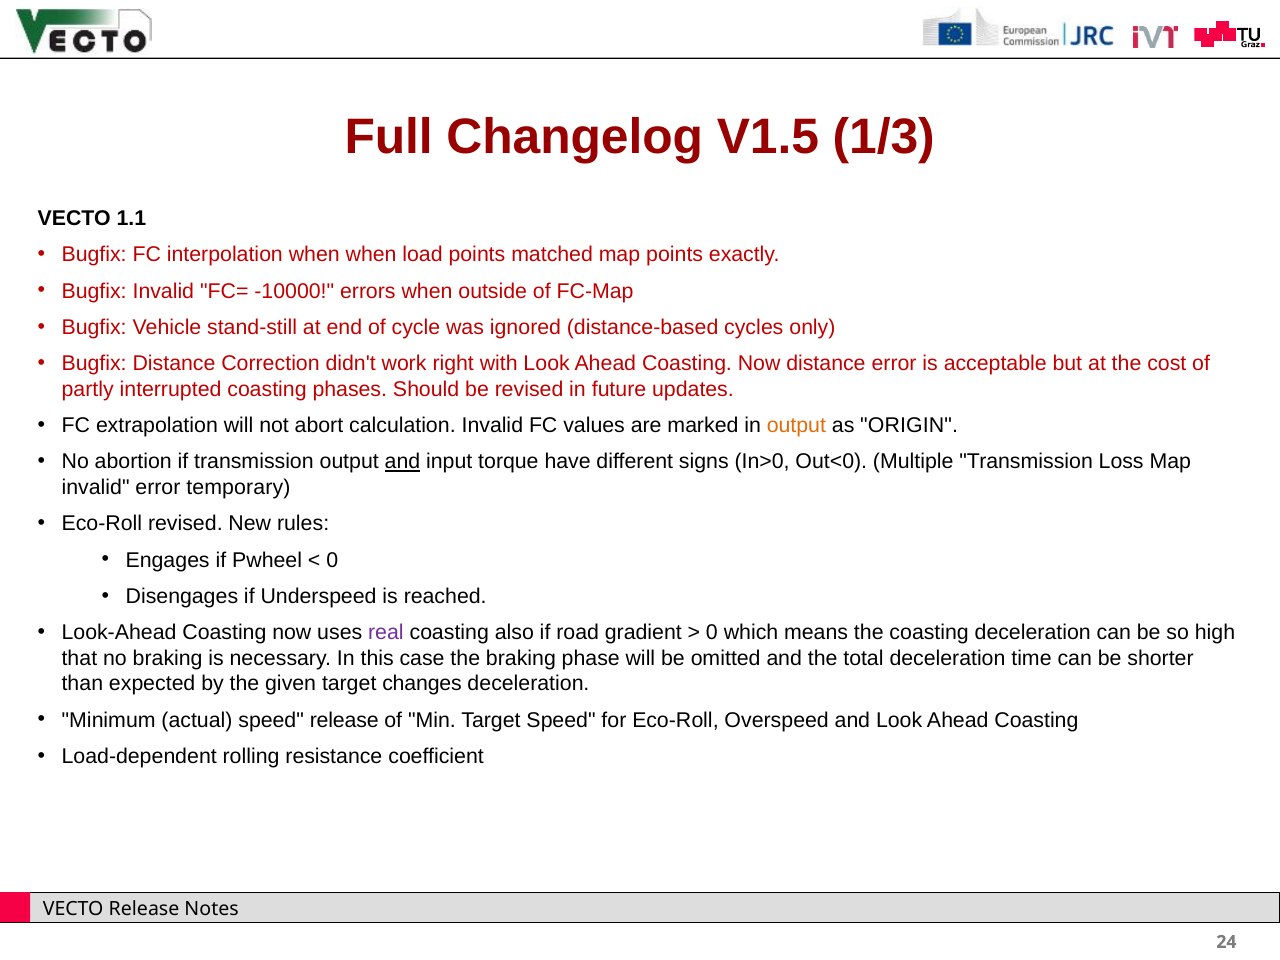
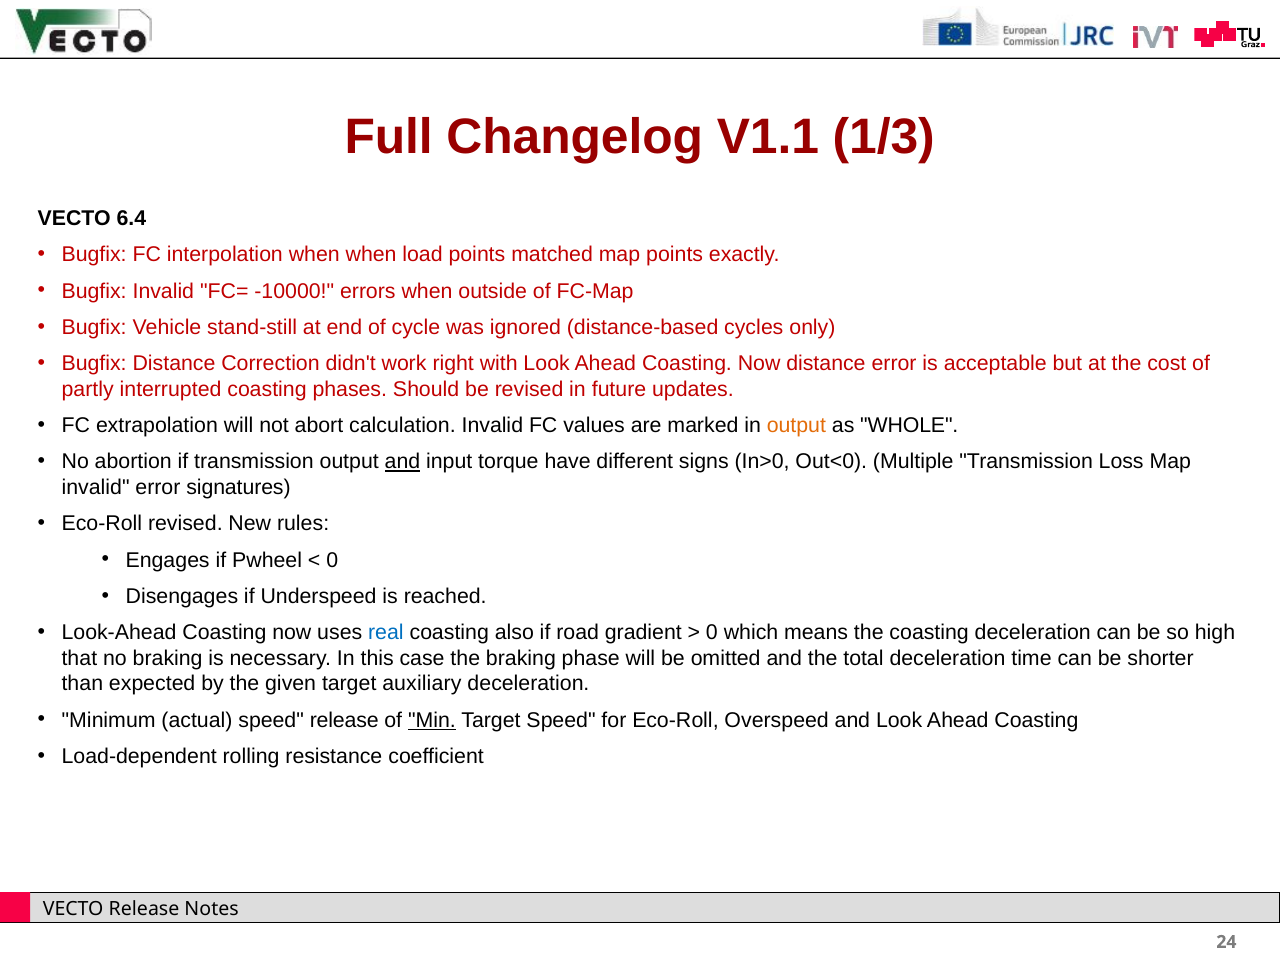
V1.5: V1.5 -> V1.1 (768, 137)
1.1: 1.1 -> 6.4 (131, 219)
ORIGIN: ORIGIN -> WHOLE (909, 426)
temporary: temporary -> signatures (238, 487)
real colour: purple -> blue (386, 633)
changes: changes -> auxiliary (422, 684)
Min underline: none -> present (432, 720)
